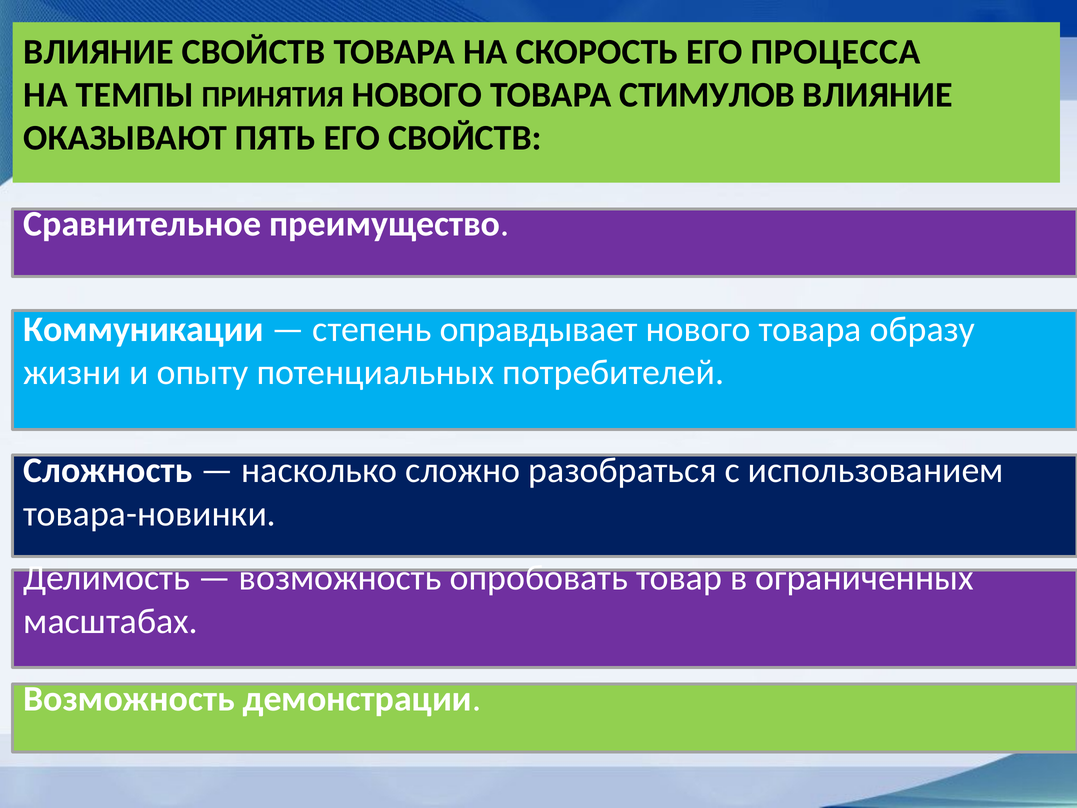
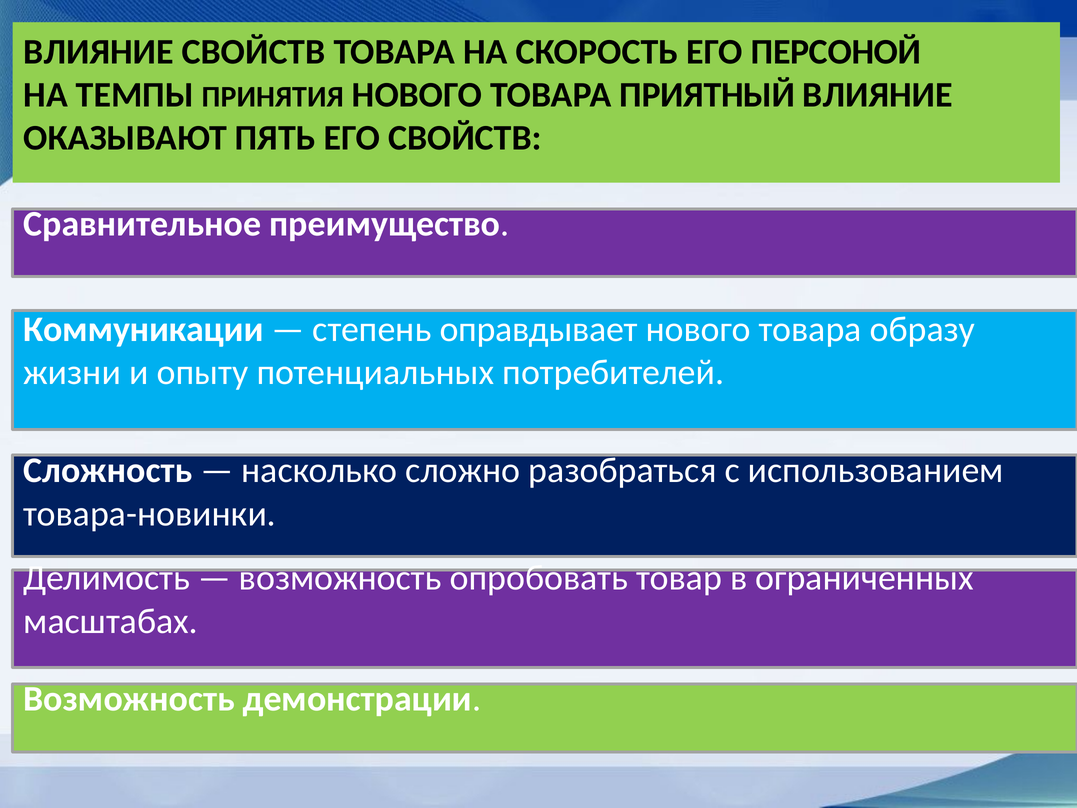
ПРОЦЕССА: ПРОЦЕССА -> ПЕРСОНОЙ (836, 52)
СТИМУЛОВ: СТИМУЛОВ -> ПРИЯТНЫЙ (707, 95)
